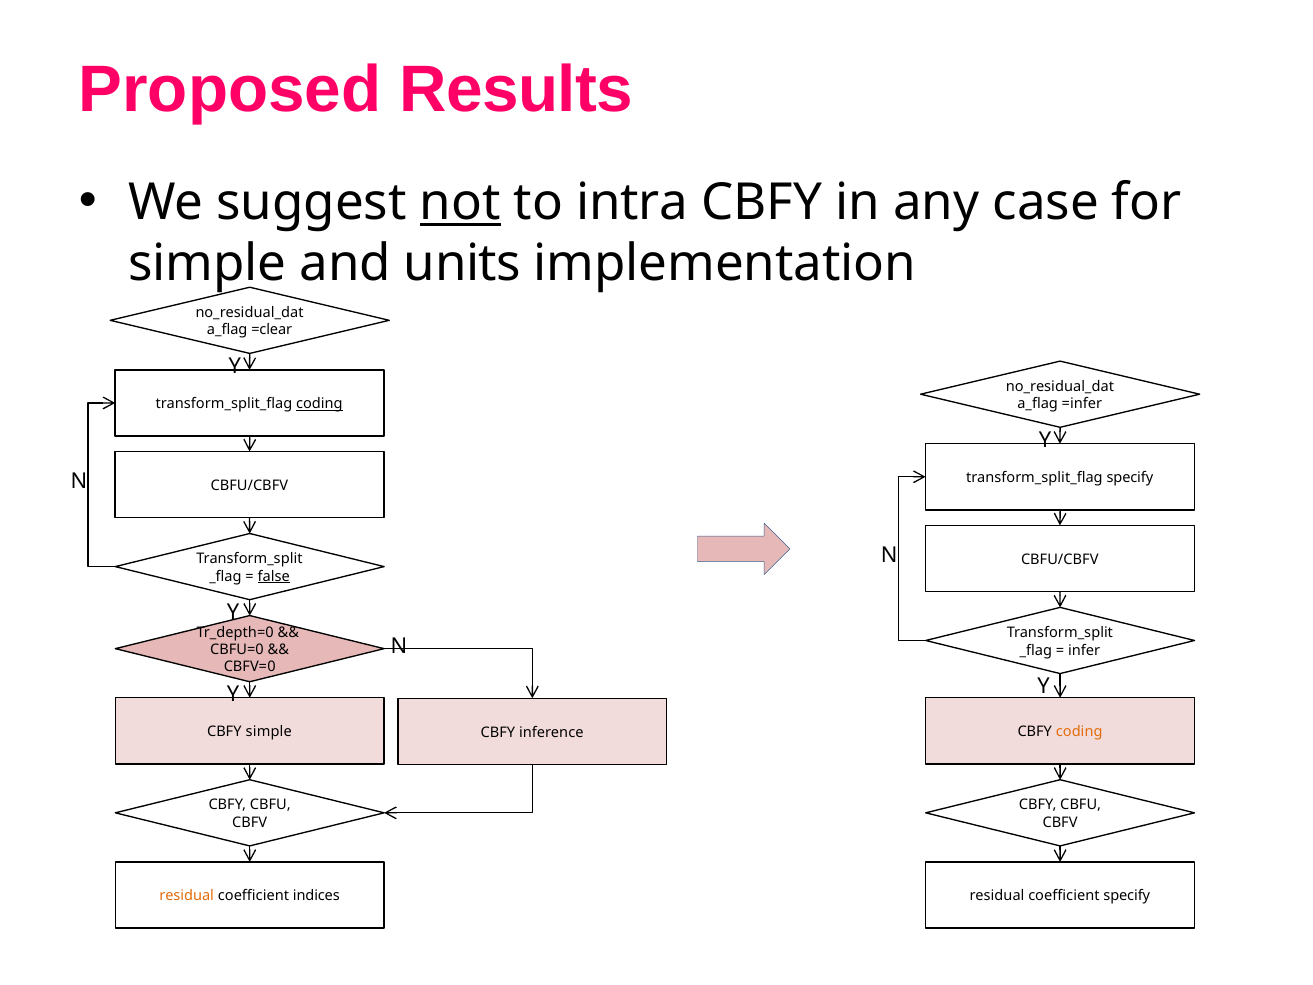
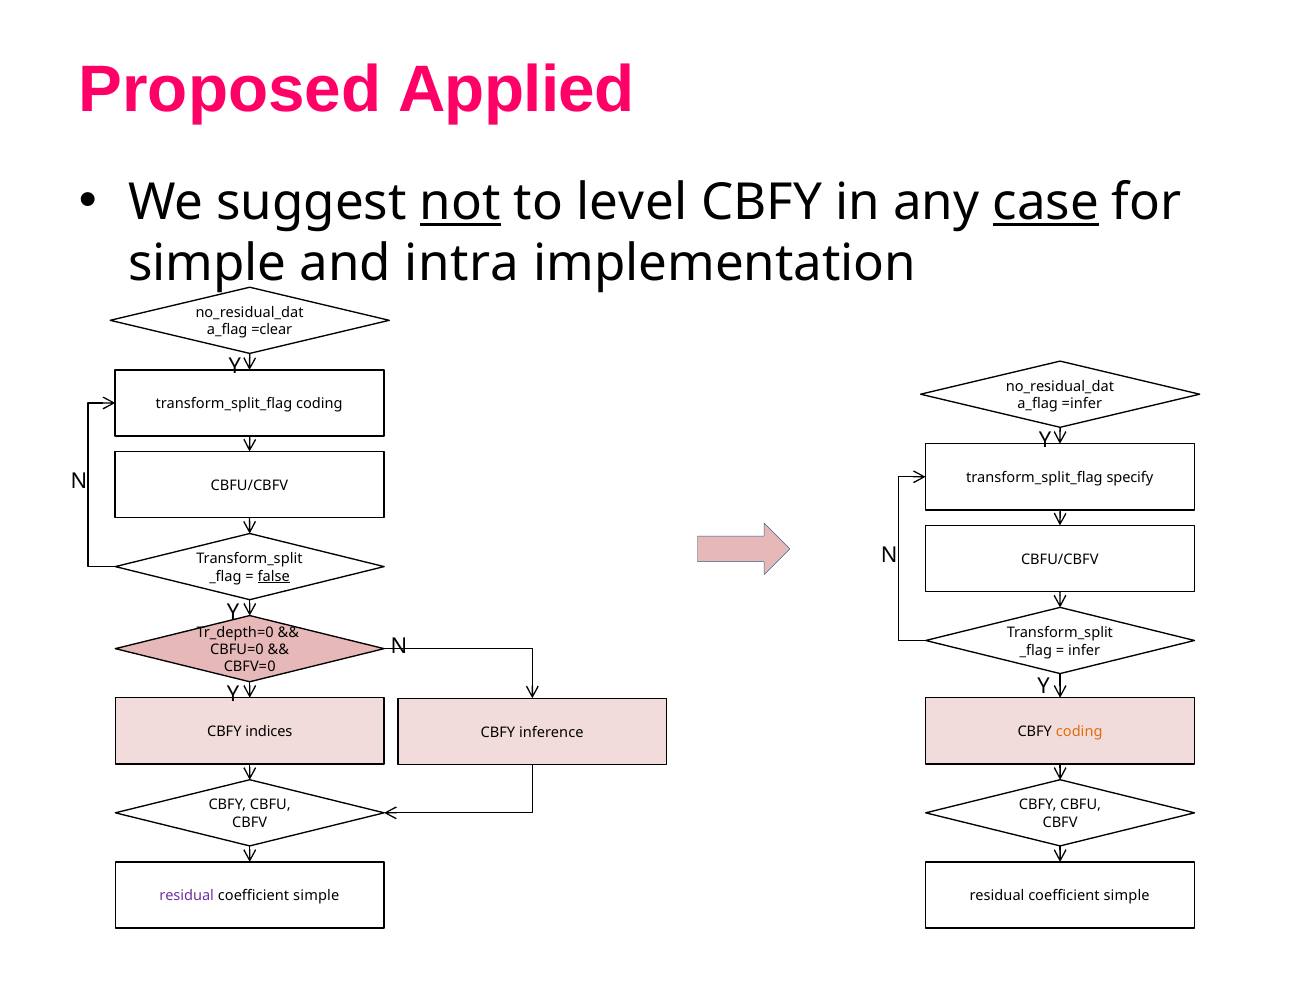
Results: Results -> Applied (516, 90)
intra: intra -> level (632, 202)
case underline: none -> present (1046, 202)
units: units -> intra (462, 263)
coding underline: present -> none (319, 404)
CBFY simple: simple -> indices (269, 732)
residual colour: orange -> purple (187, 896)
indices: indices -> simple (316, 896)
specify: specify -> simple (1127, 896)
